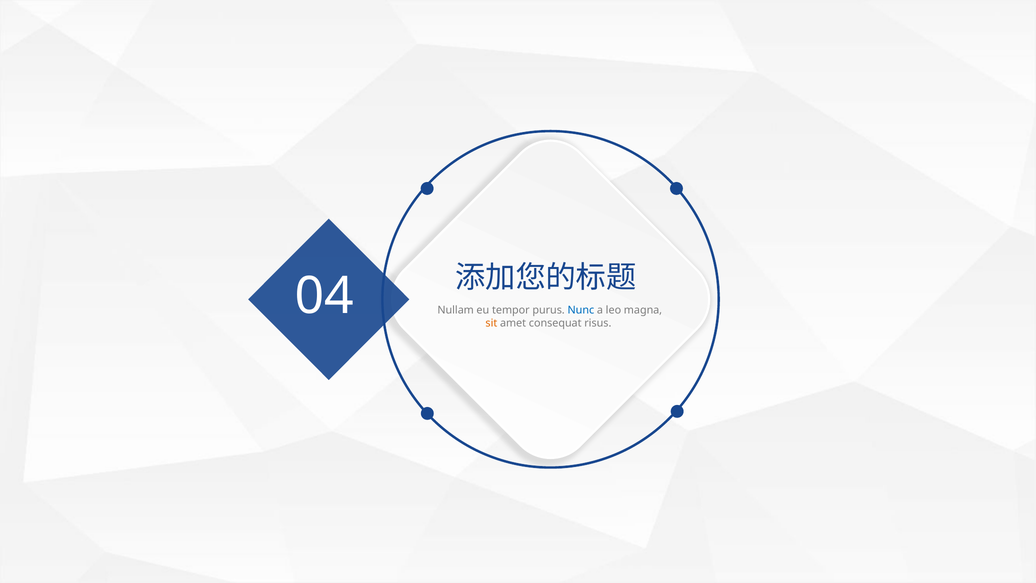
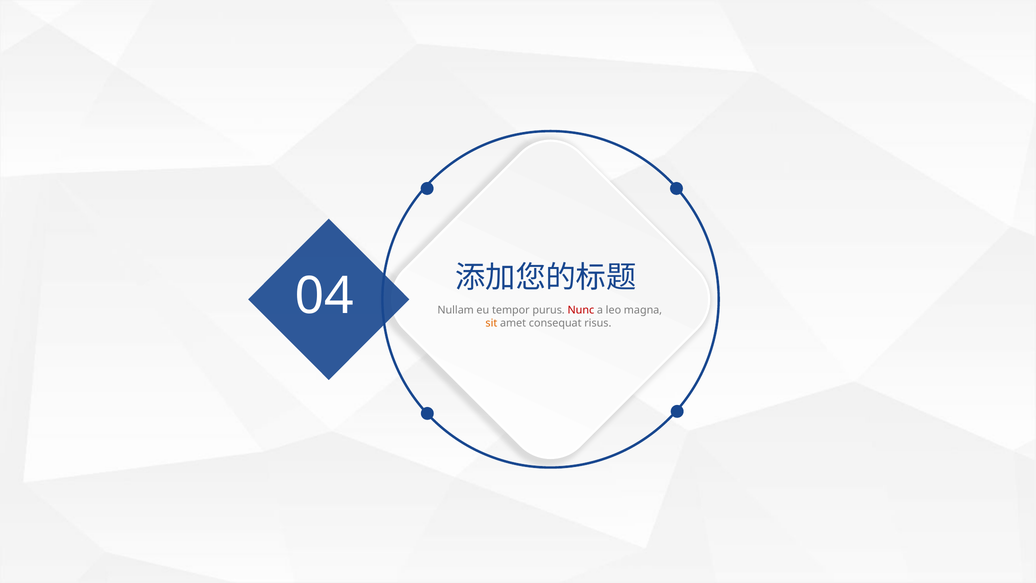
Nunc colour: blue -> red (581, 310)
